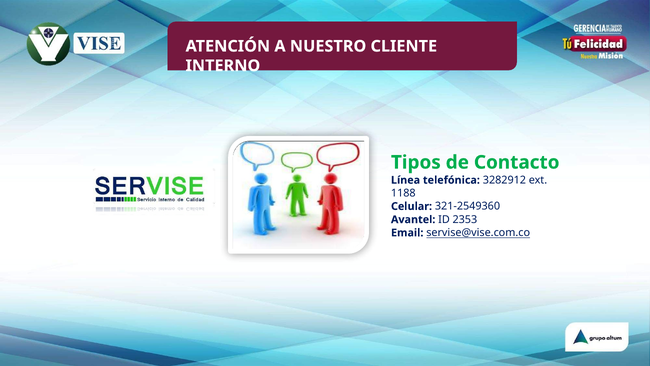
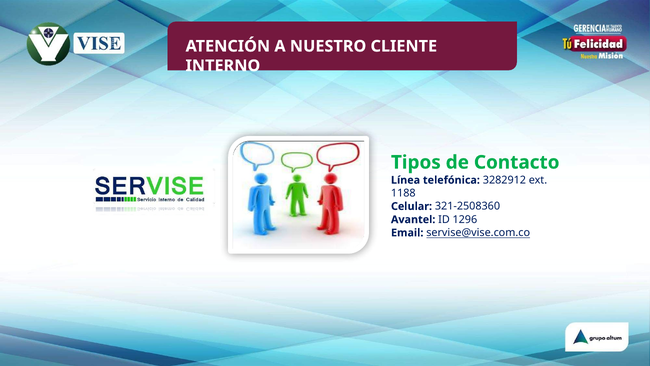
321-2549360: 321-2549360 -> 321-2508360 (468, 206)
2353: 2353 -> 1296 (465, 219)
